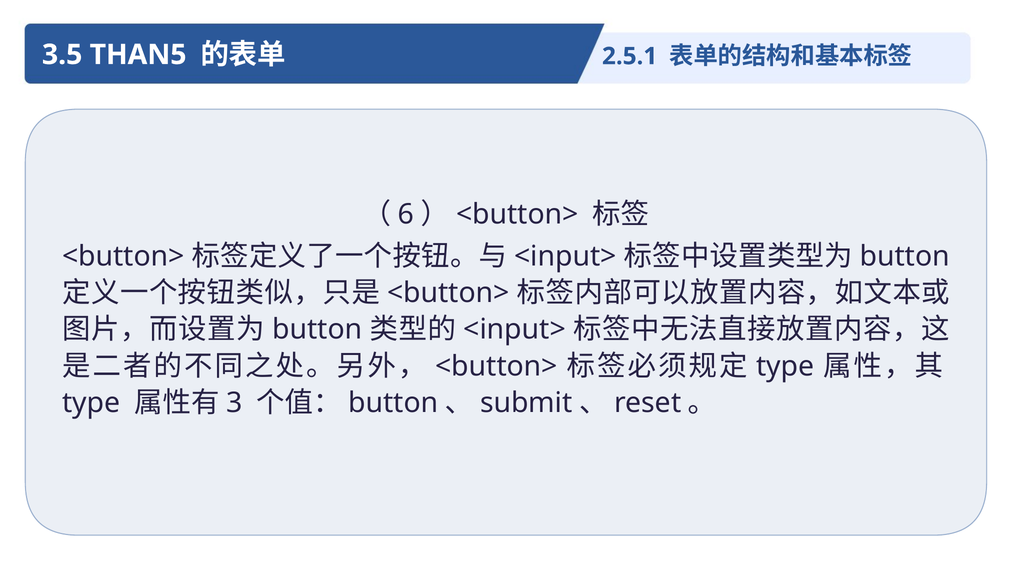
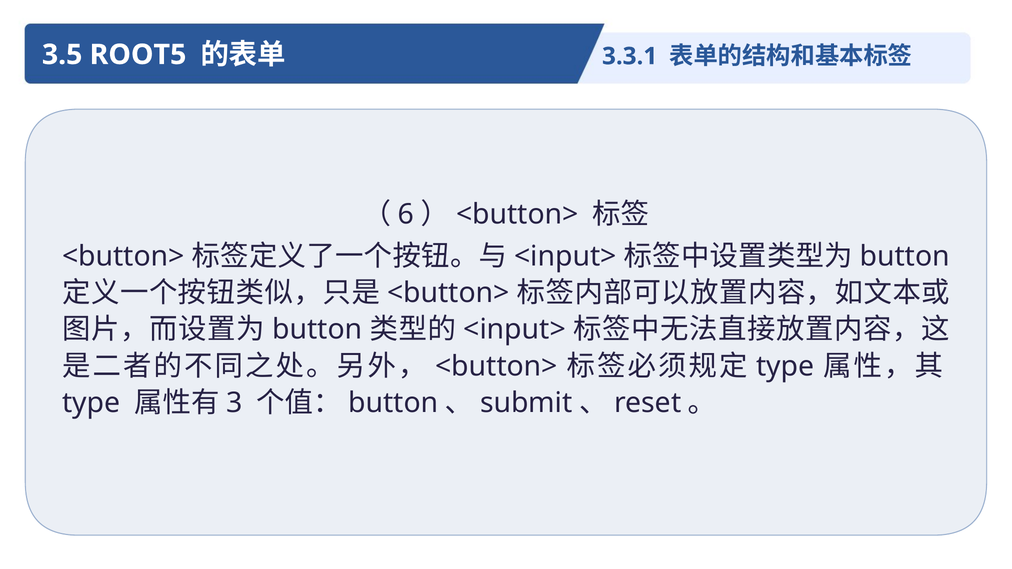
THAN5: THAN5 -> ROOT5 (138, 55)
2.5.1: 2.5.1 -> 3.3.1 (630, 56)
